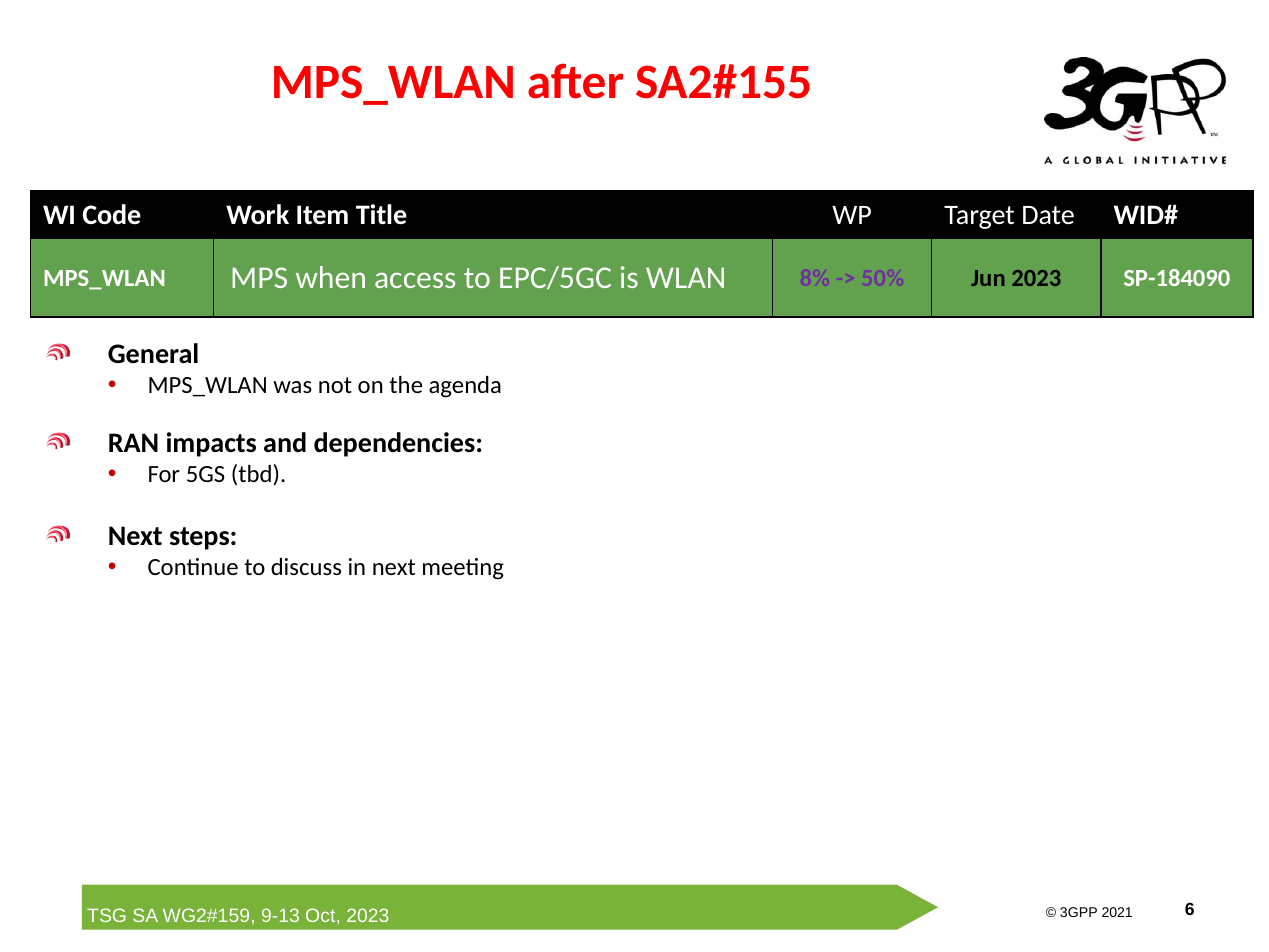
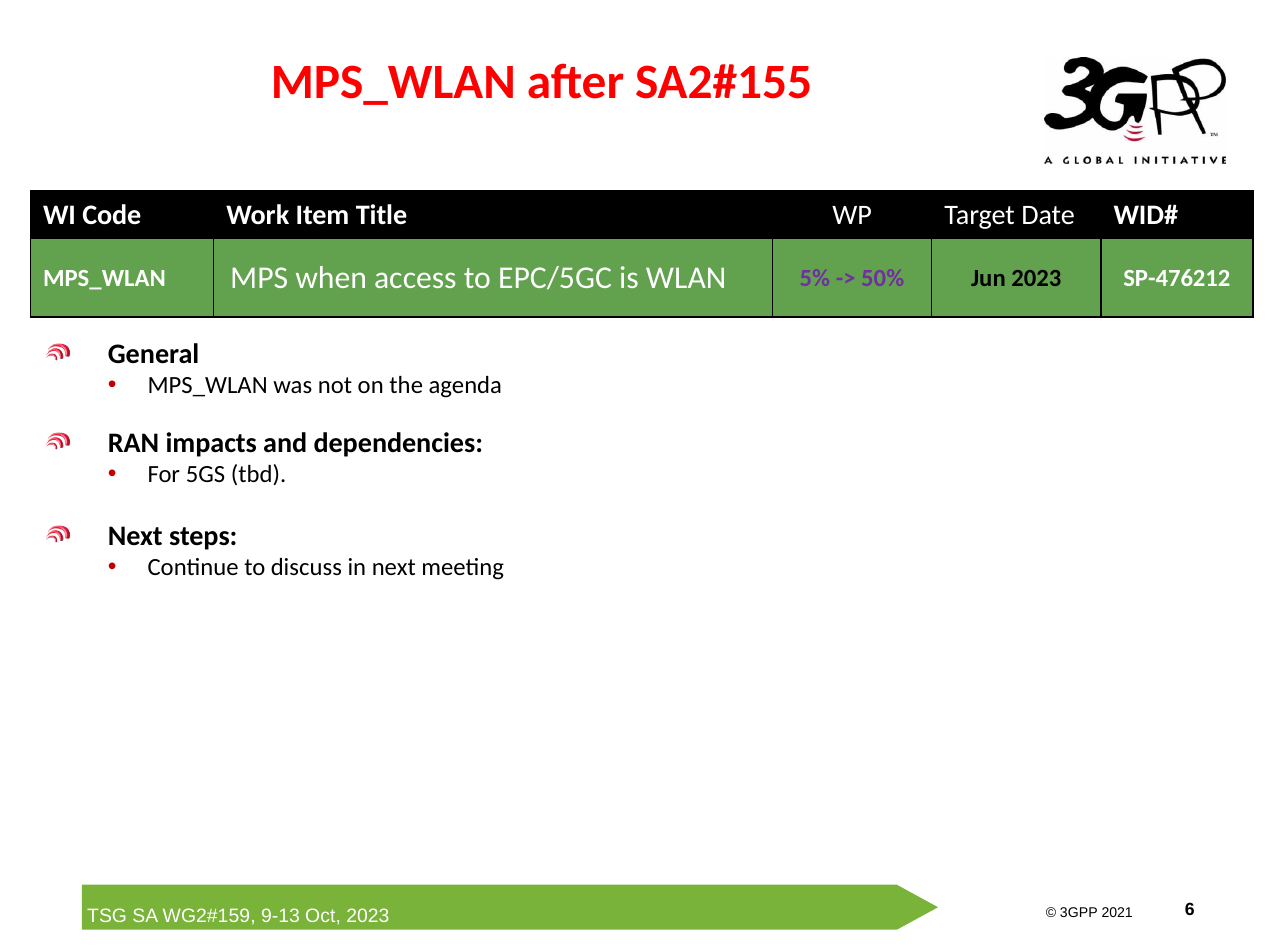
8%: 8% -> 5% (815, 278)
SP-184090: SP-184090 -> SP-476212 (1177, 278)
